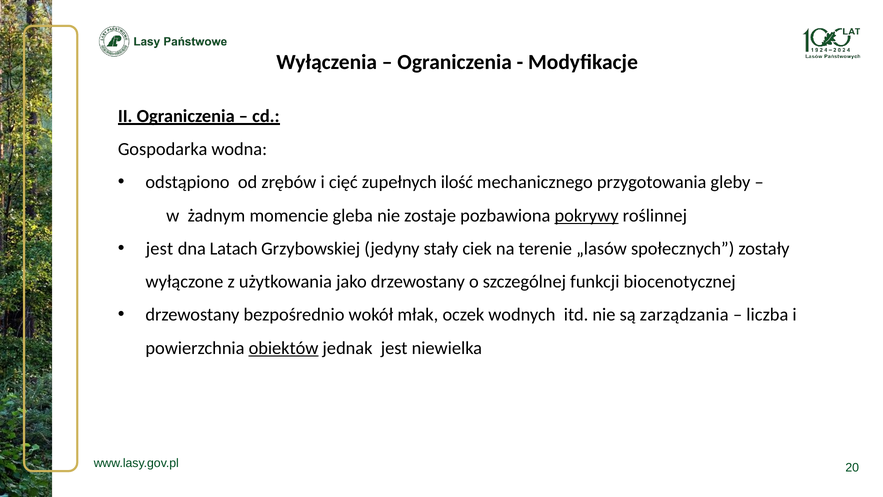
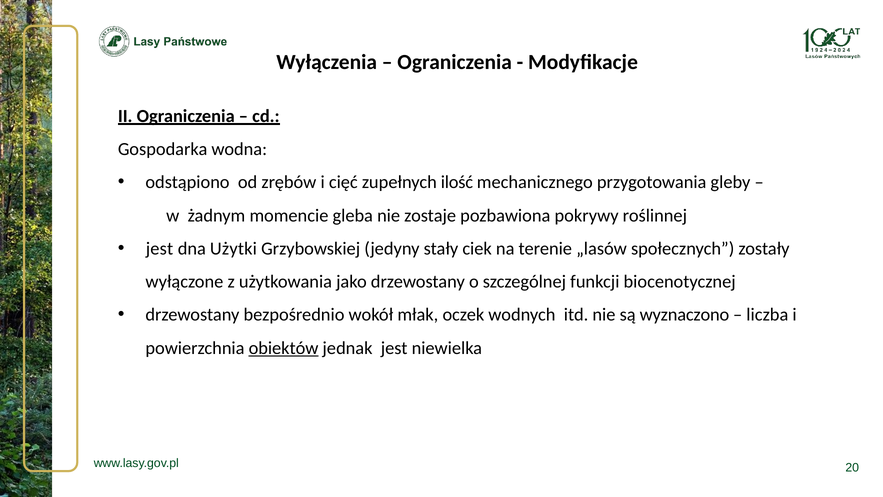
pokrywy underline: present -> none (587, 215)
Latach: Latach -> Użytki (233, 248)
zarządzania: zarządzania -> wyznaczono (684, 315)
